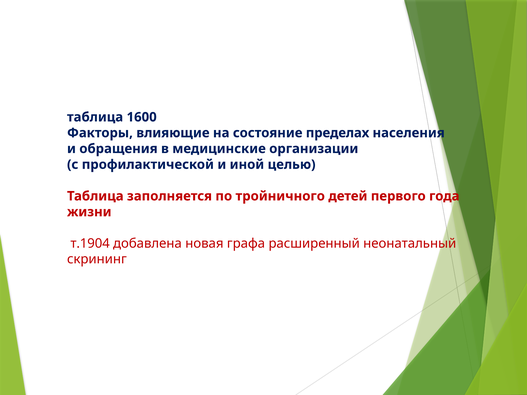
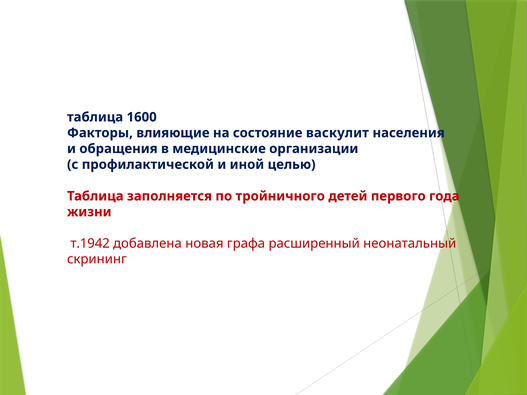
пределах: пределах -> васкулит (337, 133)
т.1904: т.1904 -> т.1942 (90, 244)
